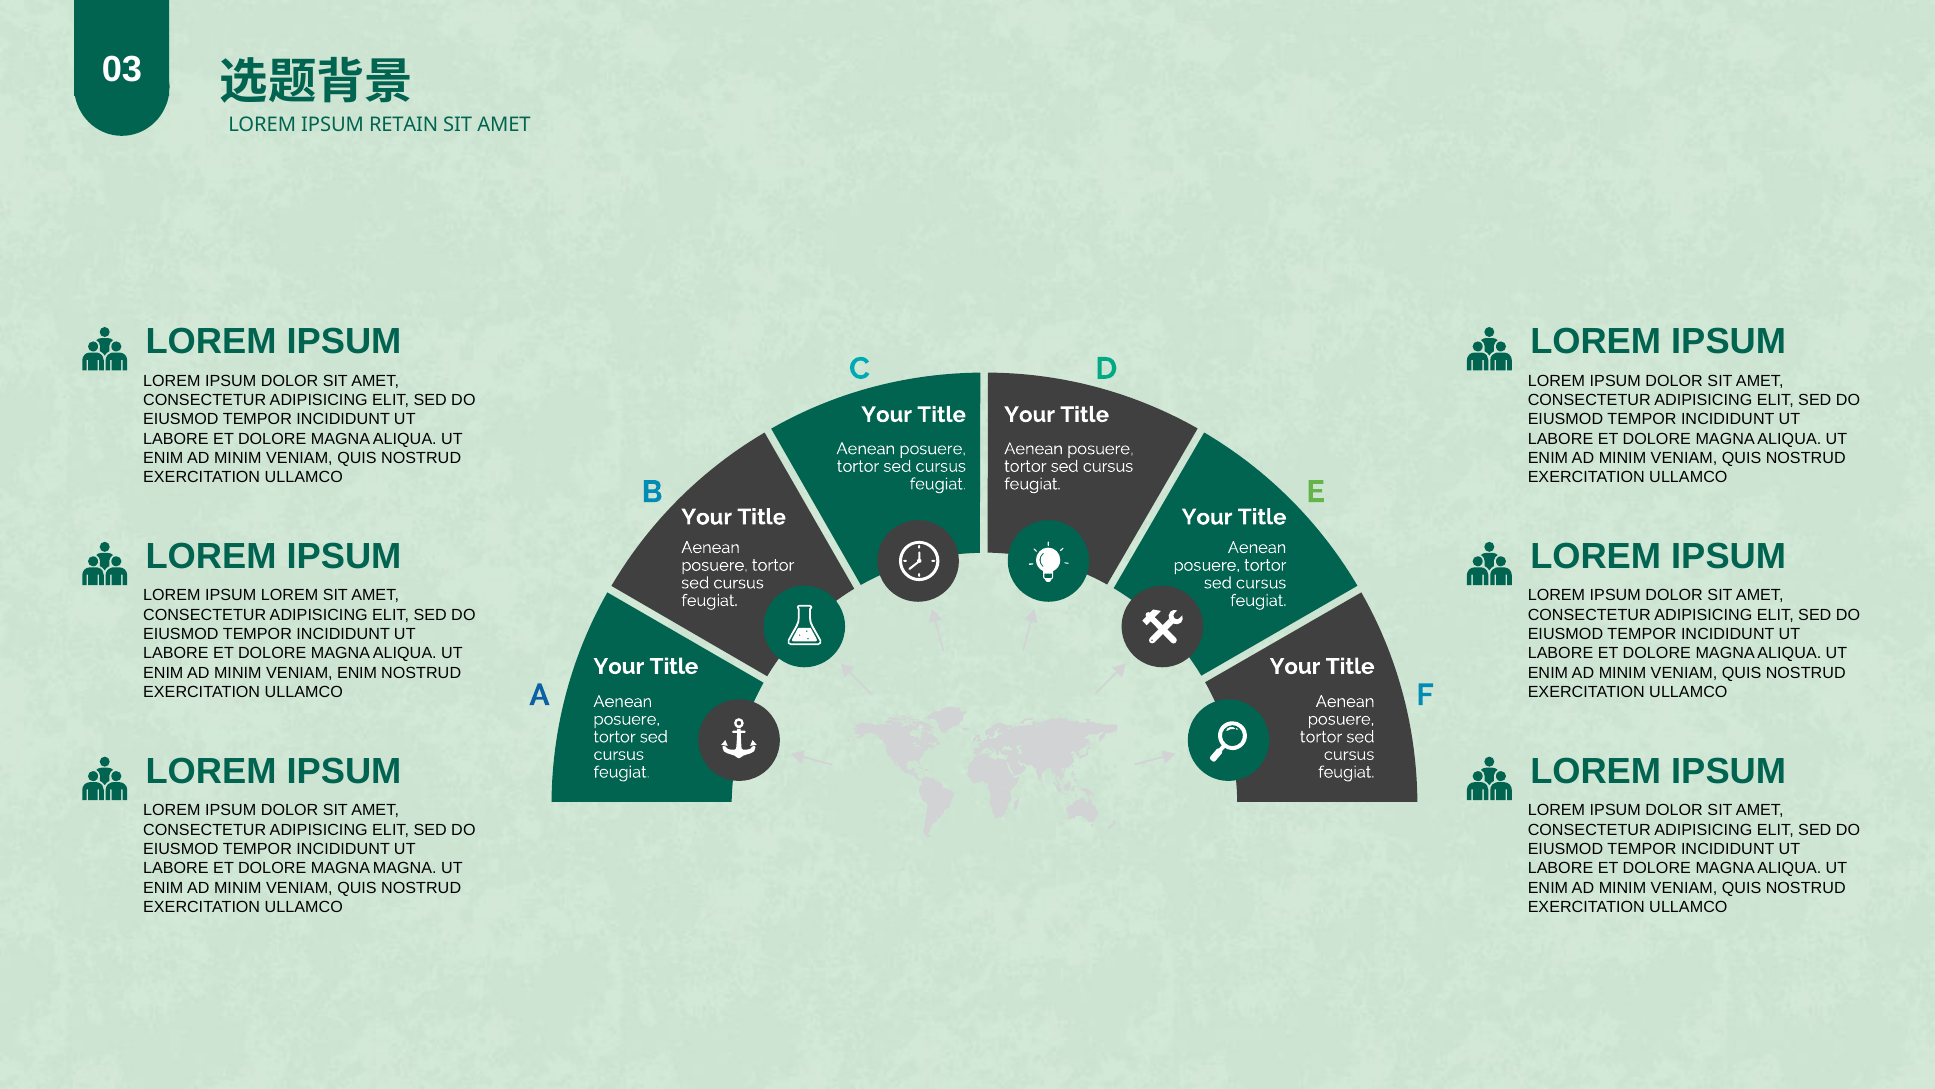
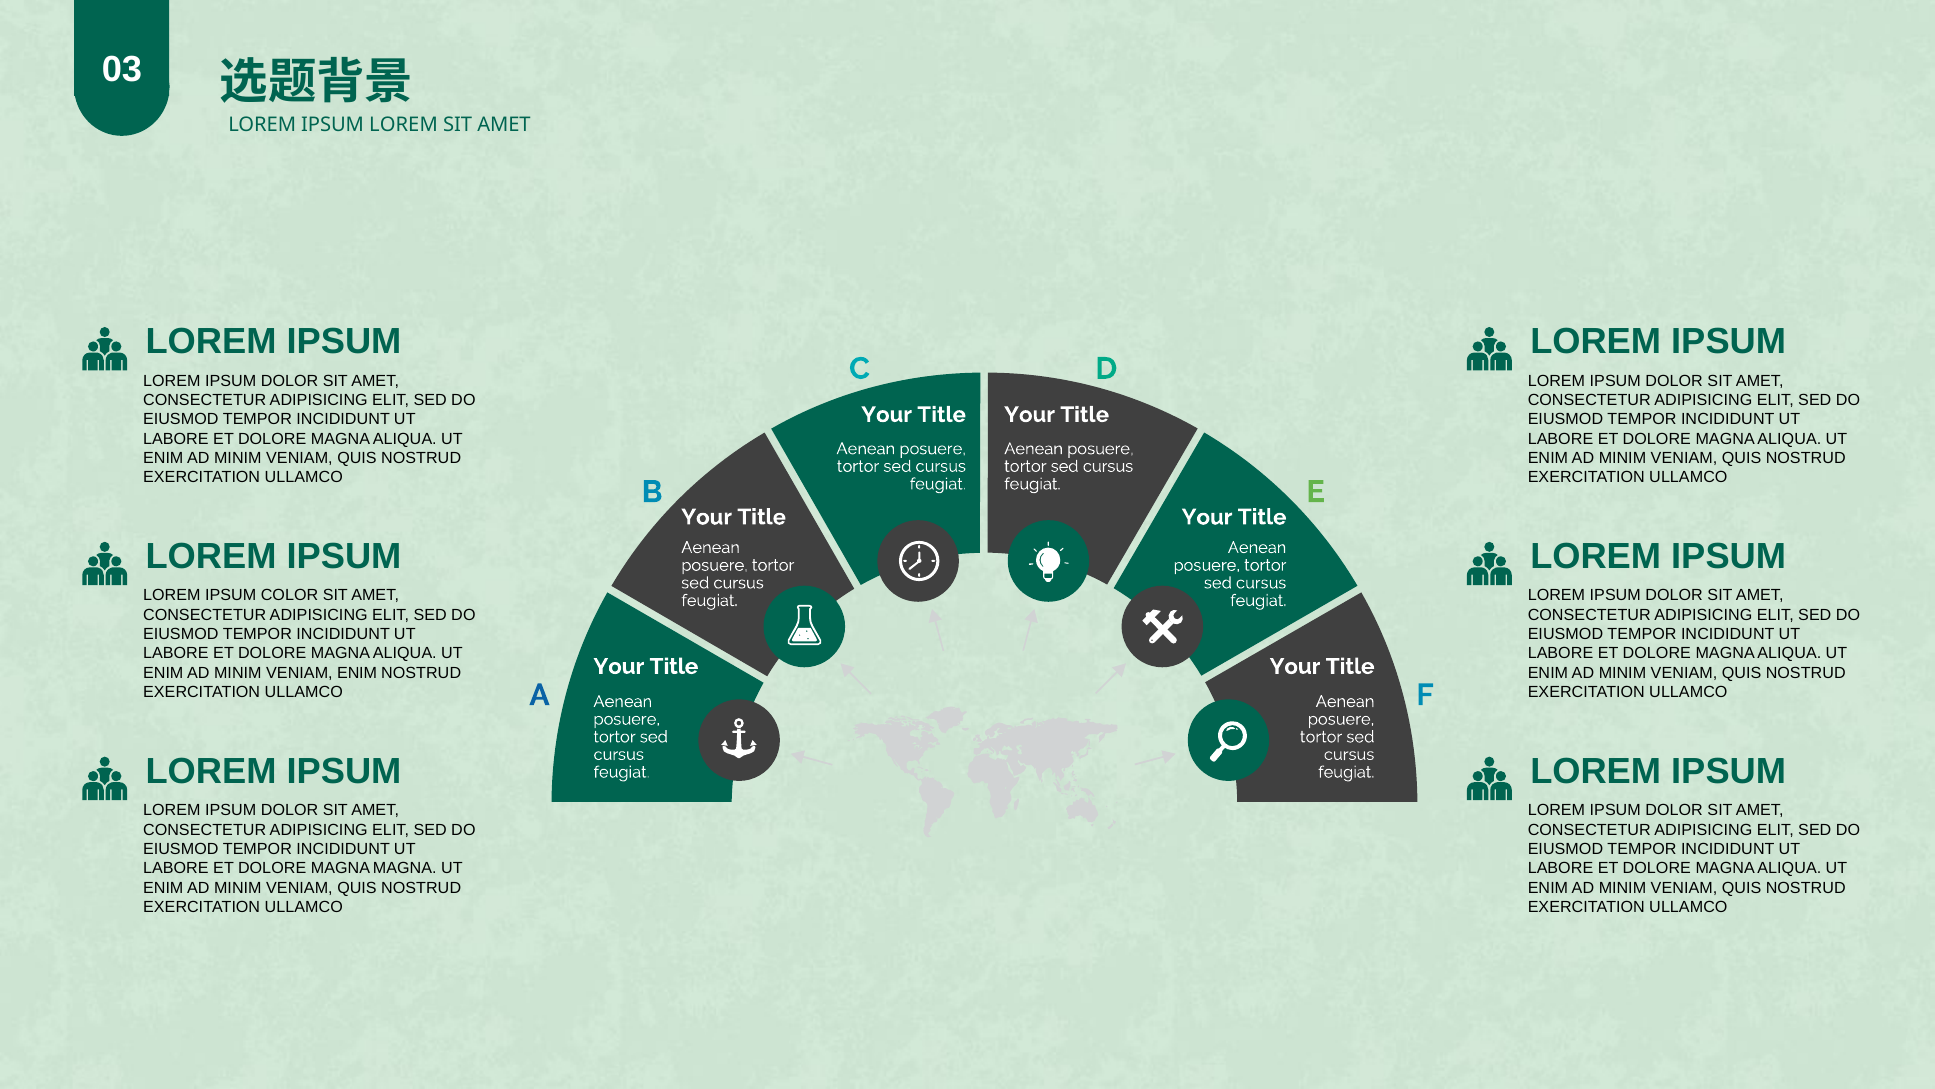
RETAIN: RETAIN -> LOREM (403, 125)
LOREM: LOREM -> COLOR (289, 595)
